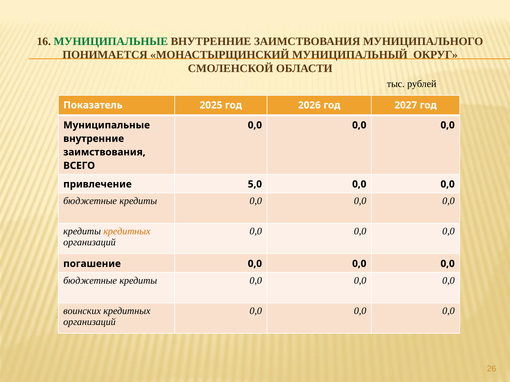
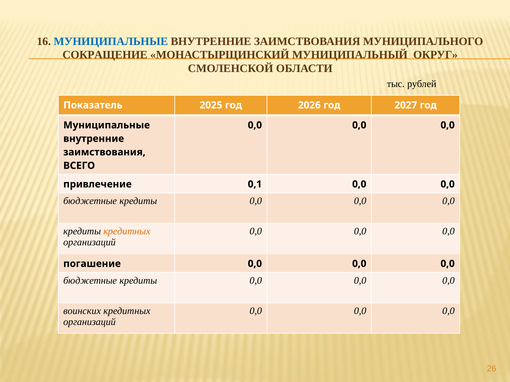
МУНИЦИПАЛЬНЫЕ colour: green -> blue (111, 41)
ПОНИМАЕТСЯ: ПОНИМАЕТСЯ -> СОКРАЩЕНИЕ (105, 55)
5,0: 5,0 -> 0,1 (255, 184)
